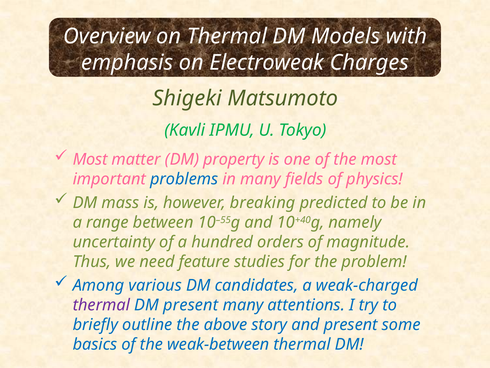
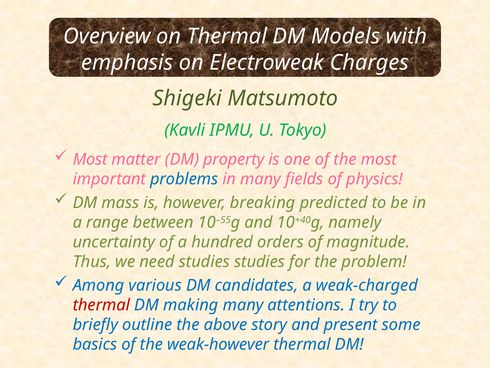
need feature: feature -> studies (204, 261)
thermal colour: purple -> red (101, 305)
DM present: present -> making (191, 305)
weak-between: weak-between -> weak-however (218, 344)
